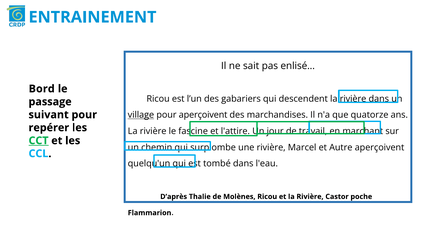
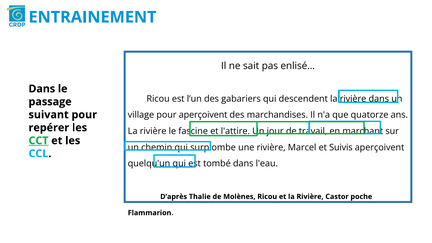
Bord: Bord -> Dans (42, 89)
village underline: present -> none (141, 115)
Autre: Autre -> Suivis (341, 147)
